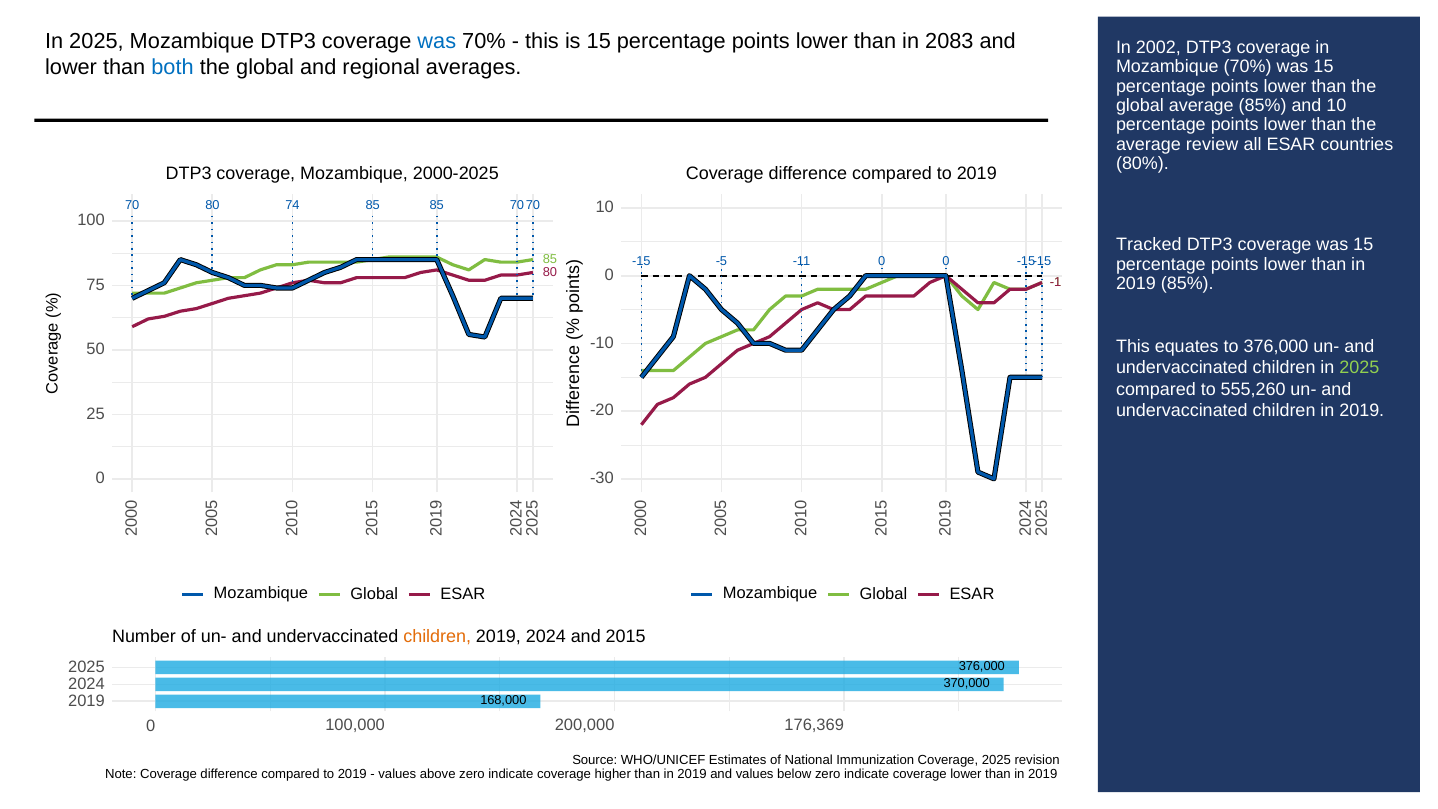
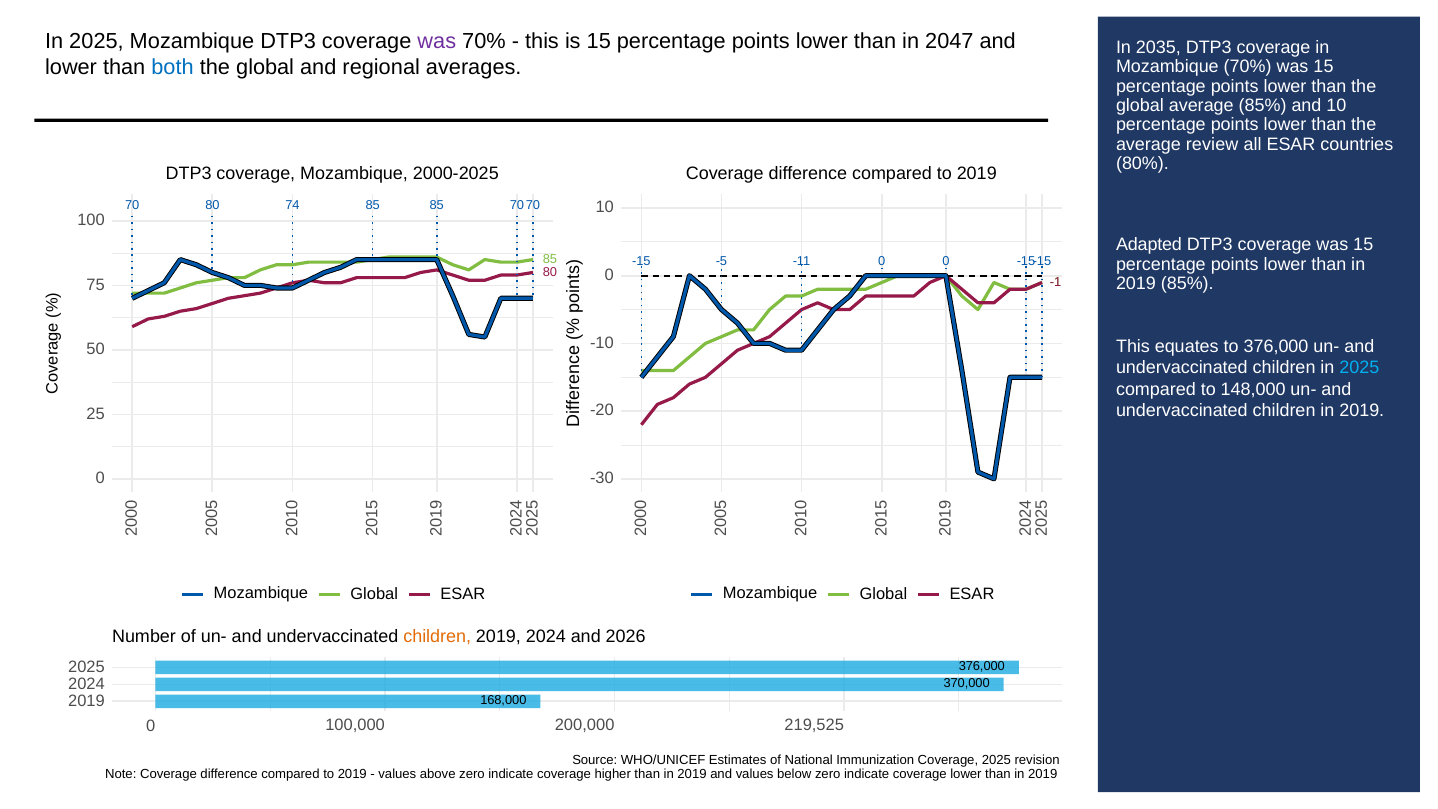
was colour: blue -> purple (437, 41)
2083: 2083 -> 2047 (949, 41)
2002: 2002 -> 2035 (1158, 47)
Tracked: Tracked -> Adapted (1149, 245)
2025 colour: light green -> light blue (1359, 368)
555,260: 555,260 -> 148,000 (1253, 389)
2015: 2015 -> 2026 (626, 637)
176,369: 176,369 -> 219,525 (814, 725)
